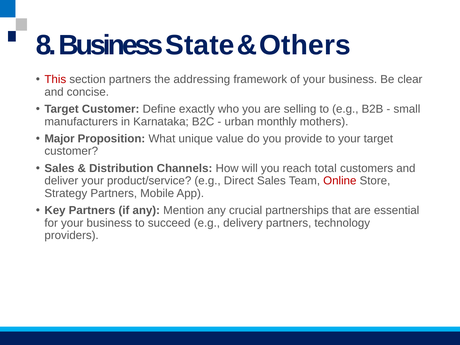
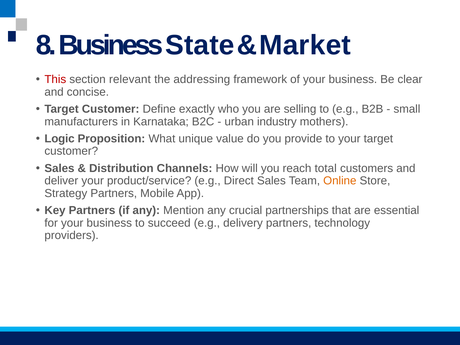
Others: Others -> Market (305, 45)
section partners: partners -> relevant (130, 79)
monthly: monthly -> industry (277, 122)
Major: Major -> Logic (60, 139)
Online colour: red -> orange (340, 181)
